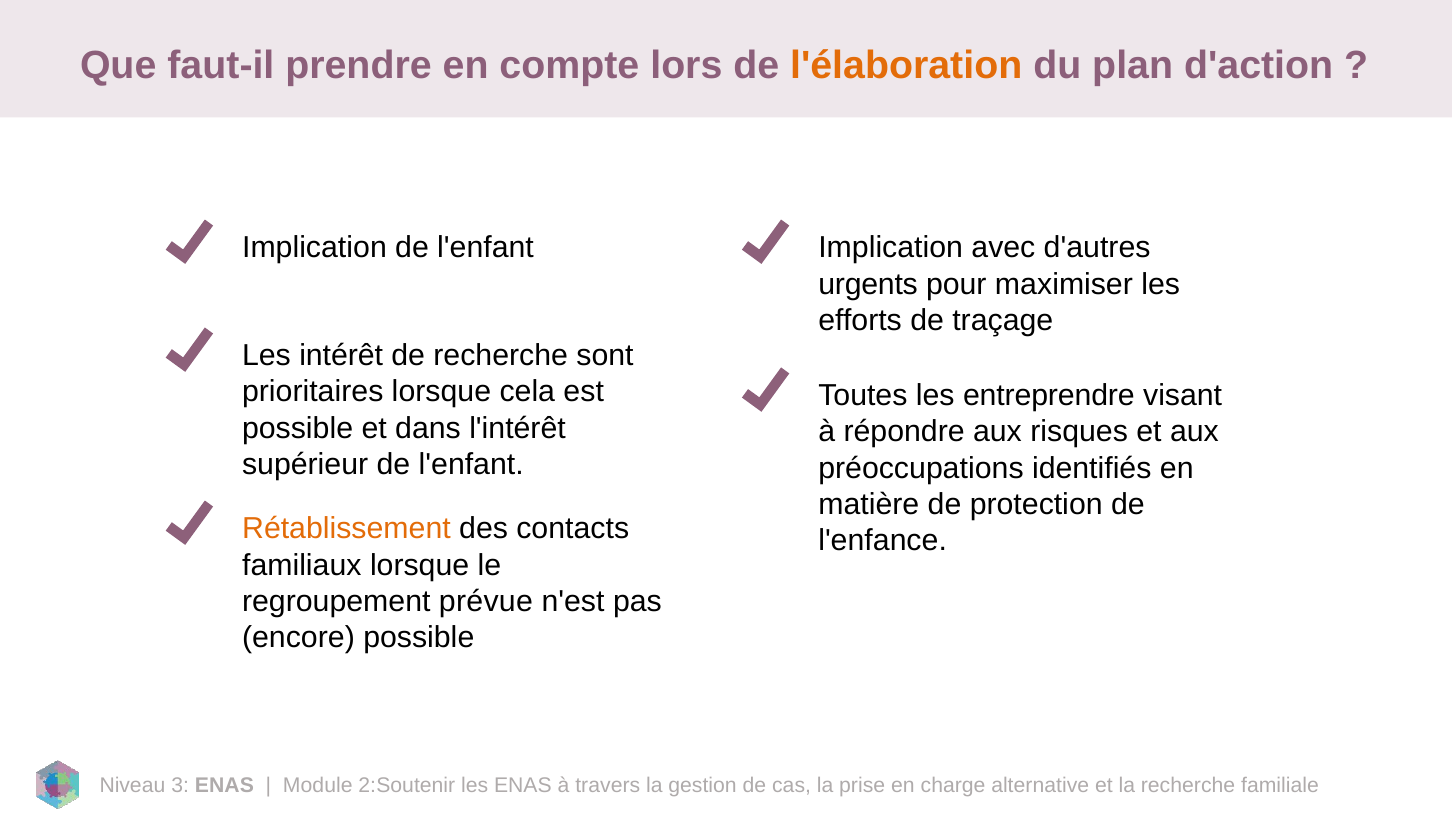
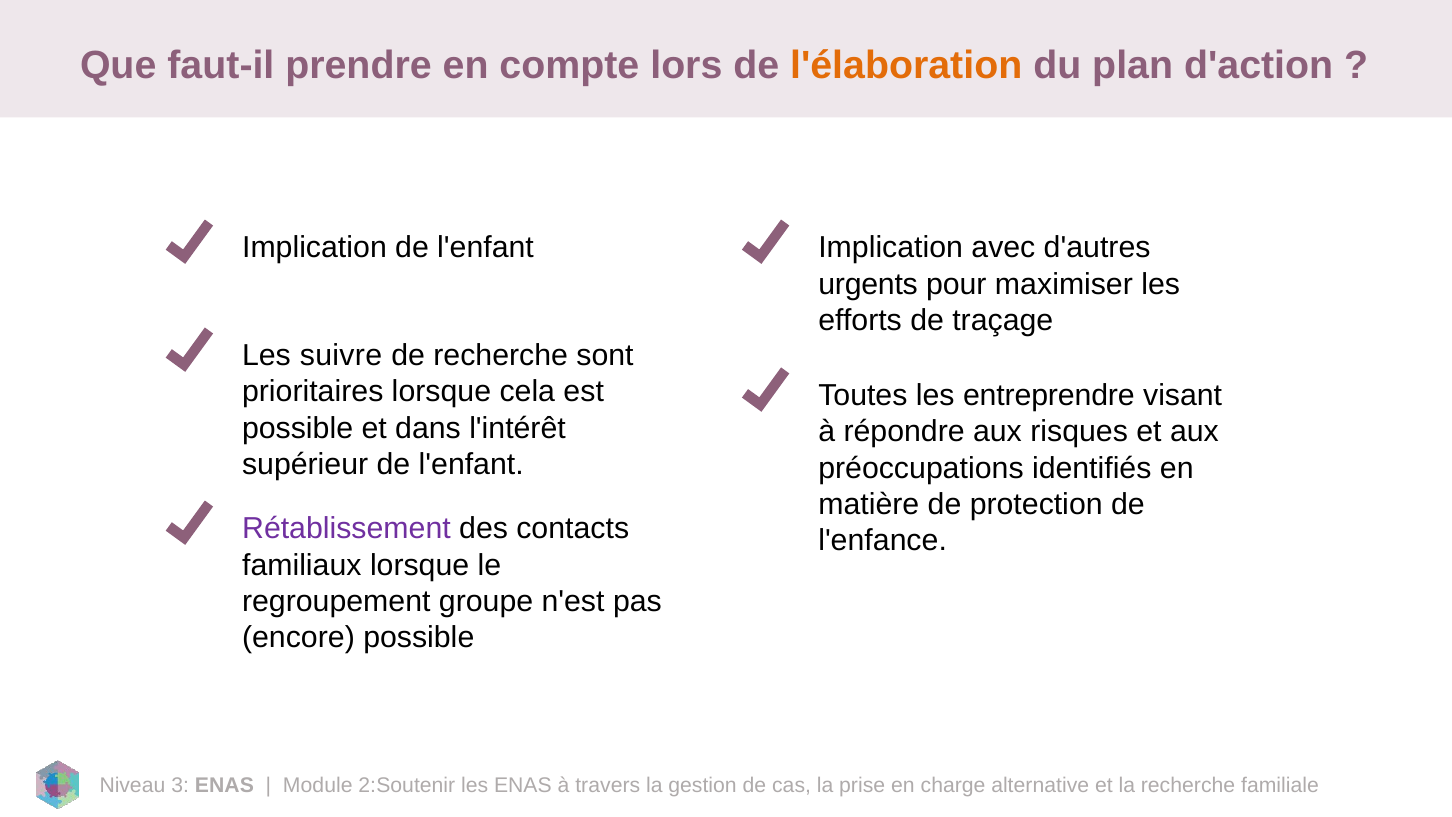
intérêt: intérêt -> suivre (341, 356)
Rétablissement colour: orange -> purple (346, 529)
prévue: prévue -> groupe (486, 601)
